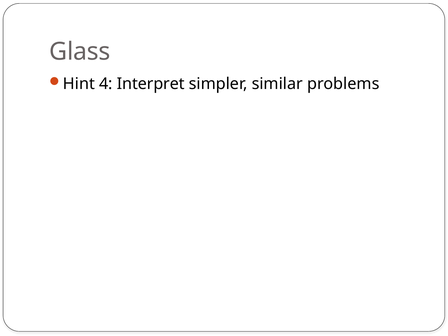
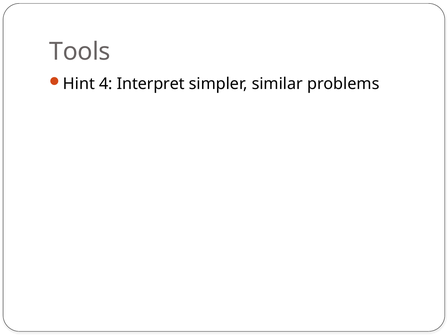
Glass: Glass -> Tools (80, 52)
